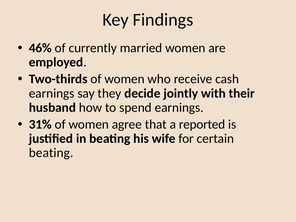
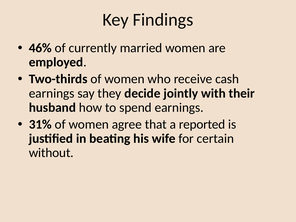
beating: beating -> without (51, 153)
